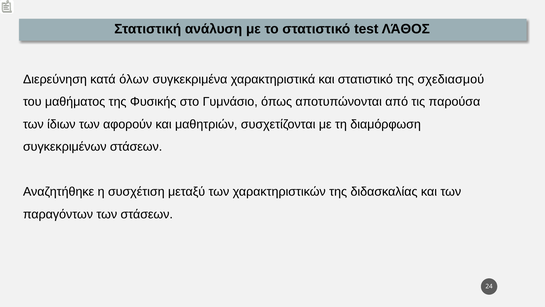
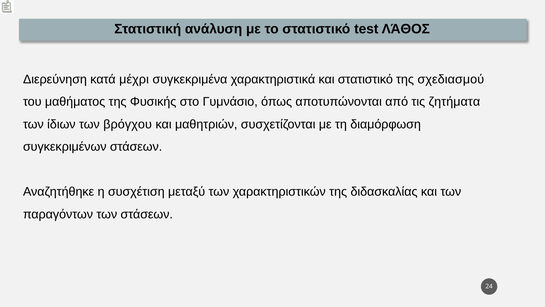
όλων: όλων -> μέχρι (134, 79)
παρούσα: παρούσα -> ζητήματα (454, 102)
αφορούν: αφορούν -> βρόγχου (128, 124)
